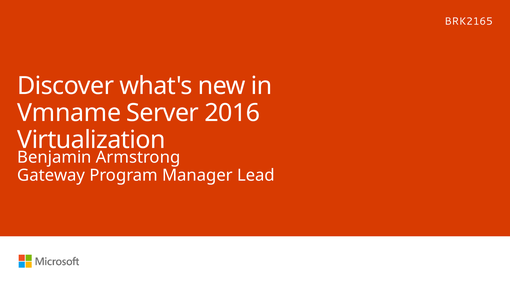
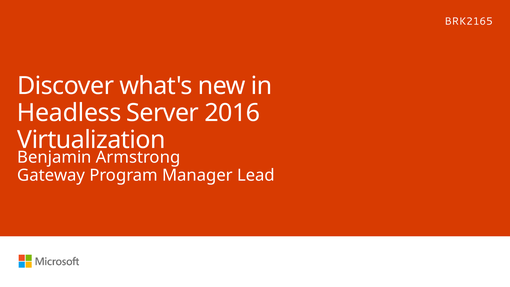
Vmname: Vmname -> Headless (69, 113)
